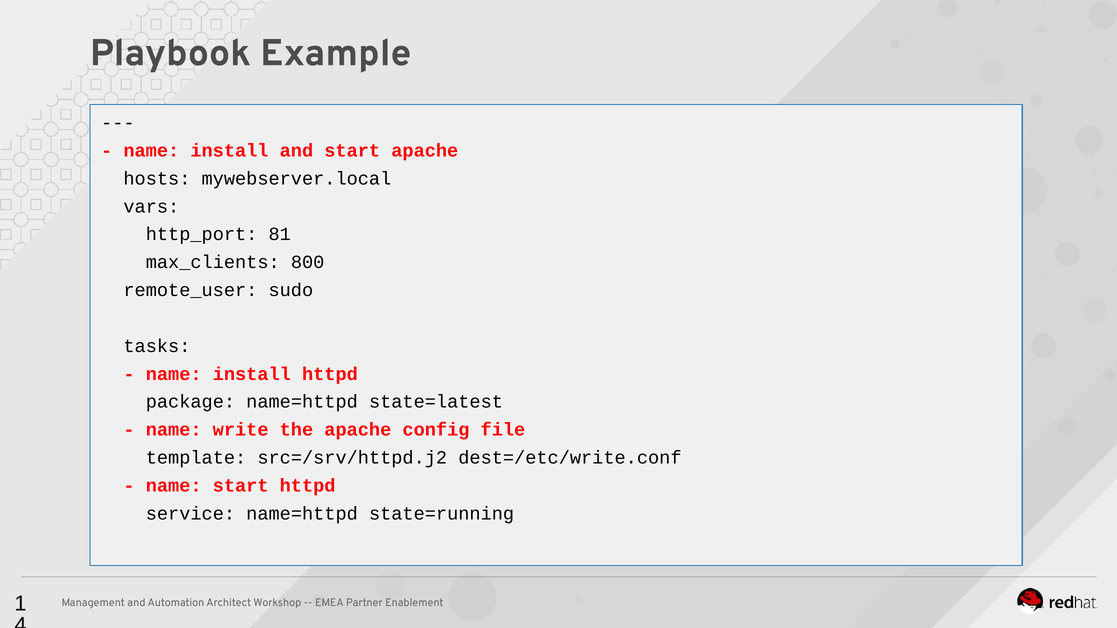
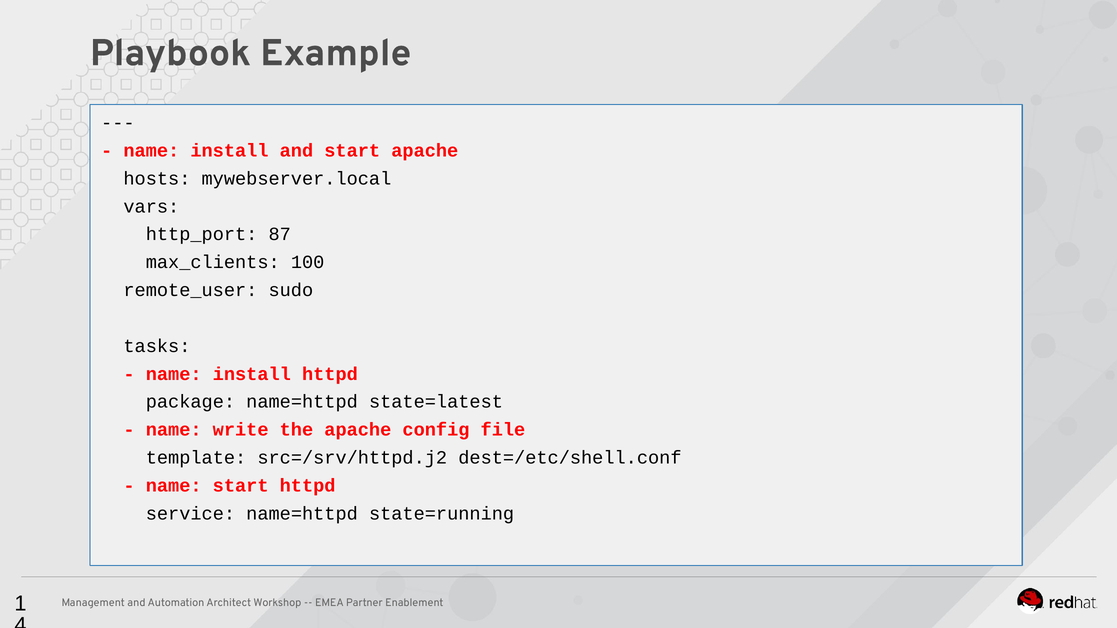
81: 81 -> 87 (280, 234)
800: 800 -> 100 (308, 262)
dest=/etc/write.conf: dest=/etc/write.conf -> dest=/etc/shell.conf (570, 458)
